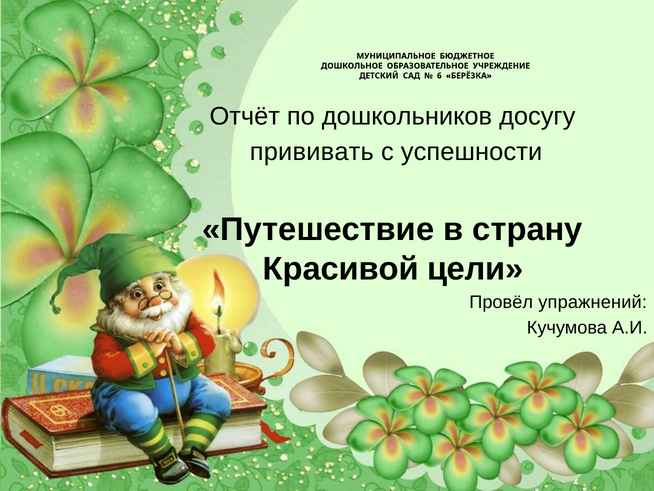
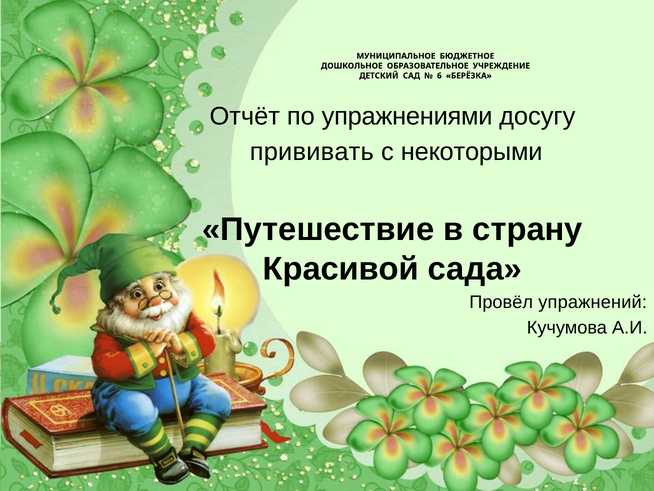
дошкольников: дошкольников -> упражнениями (407, 116)
успешности: успешности -> некоторыми (472, 152)
цели: цели -> сада (475, 269)
